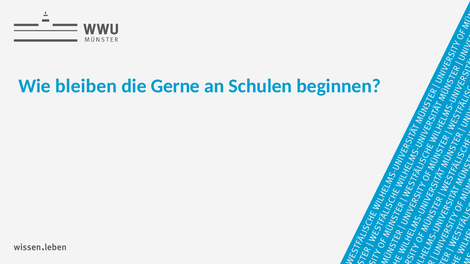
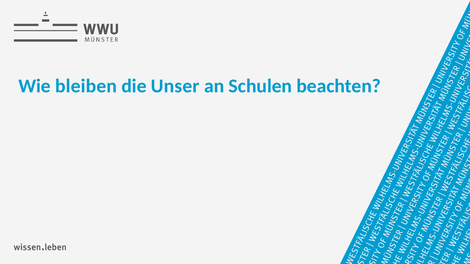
Gerne: Gerne -> Unser (175, 86)
beginnen: beginnen -> beachten (339, 86)
